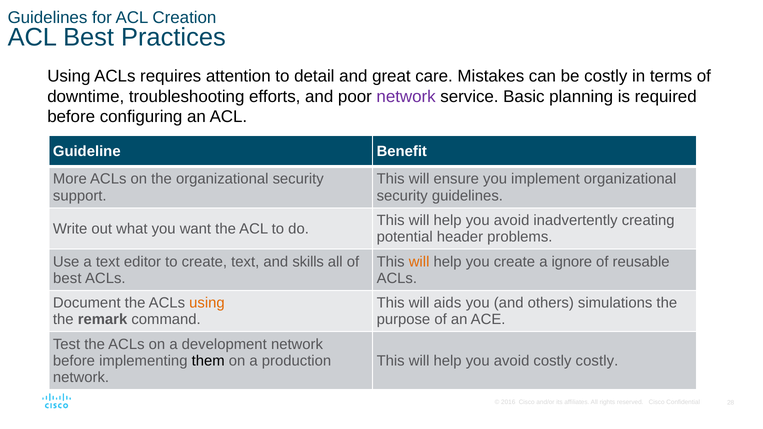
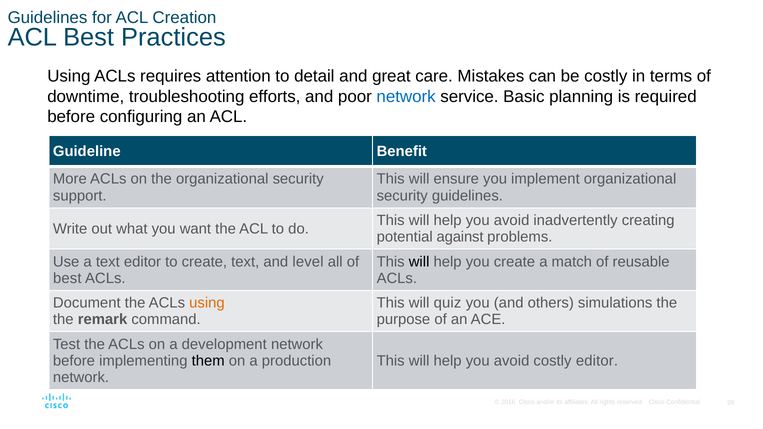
network colour: purple -> blue (406, 97)
header: header -> against (460, 237)
skills: skills -> level (308, 262)
will colour: orange -> black (419, 262)
ignore: ignore -> match (572, 262)
aids: aids -> quiz (447, 303)
costly costly: costly -> editor (597, 361)
